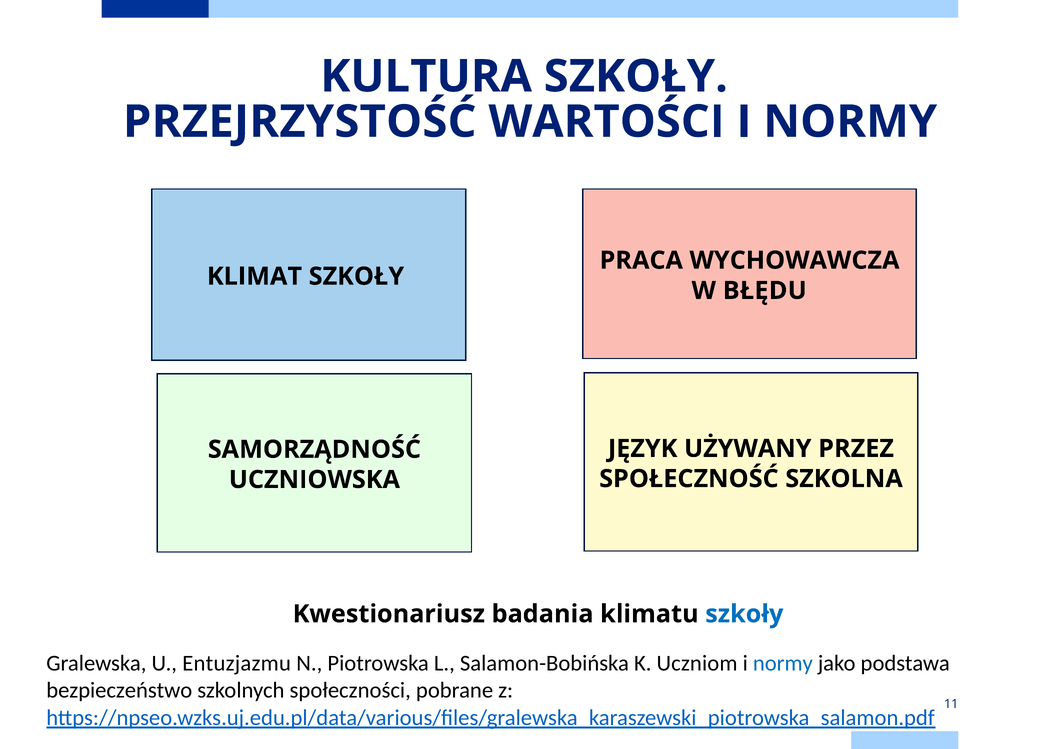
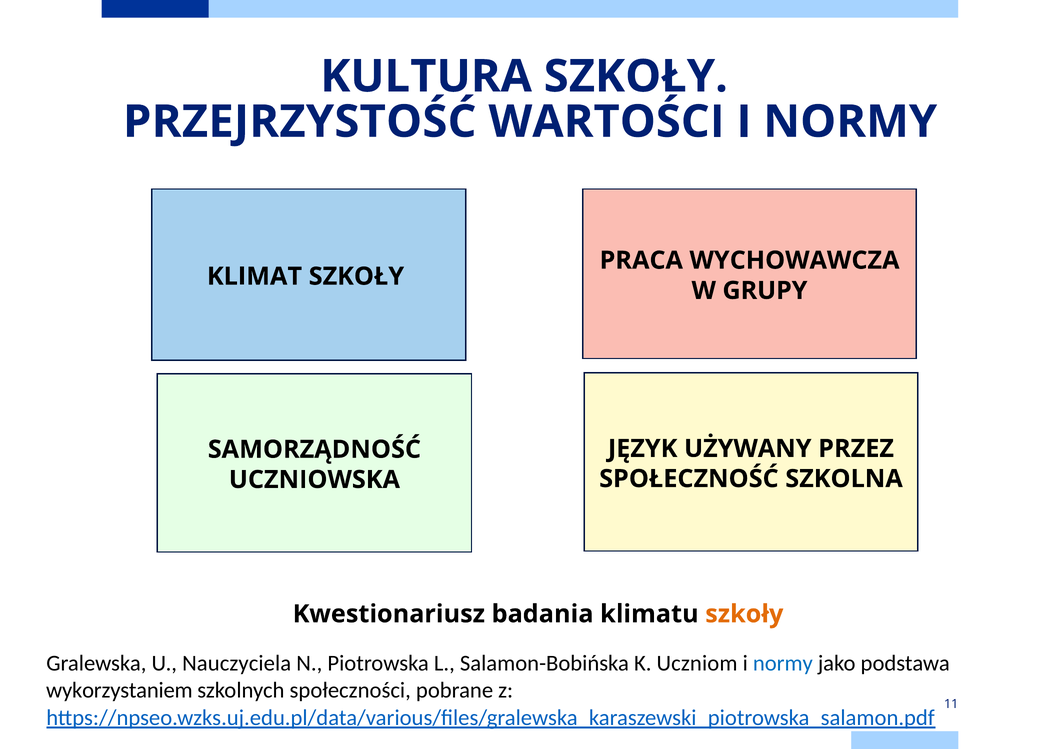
BŁĘDU: BŁĘDU -> GRUPY (765, 291)
szkoły colour: blue -> orange (744, 614)
Entuzjazmu: Entuzjazmu -> Nauczyciela (237, 664)
bezpieczeństwo: bezpieczeństwo -> wykorzystaniem (119, 691)
